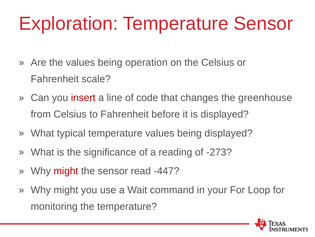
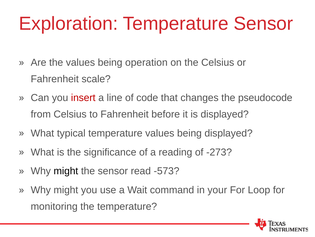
greenhouse: greenhouse -> pseudocode (265, 98)
might colour: red -> black (66, 171)
-447: -447 -> -573 (167, 171)
